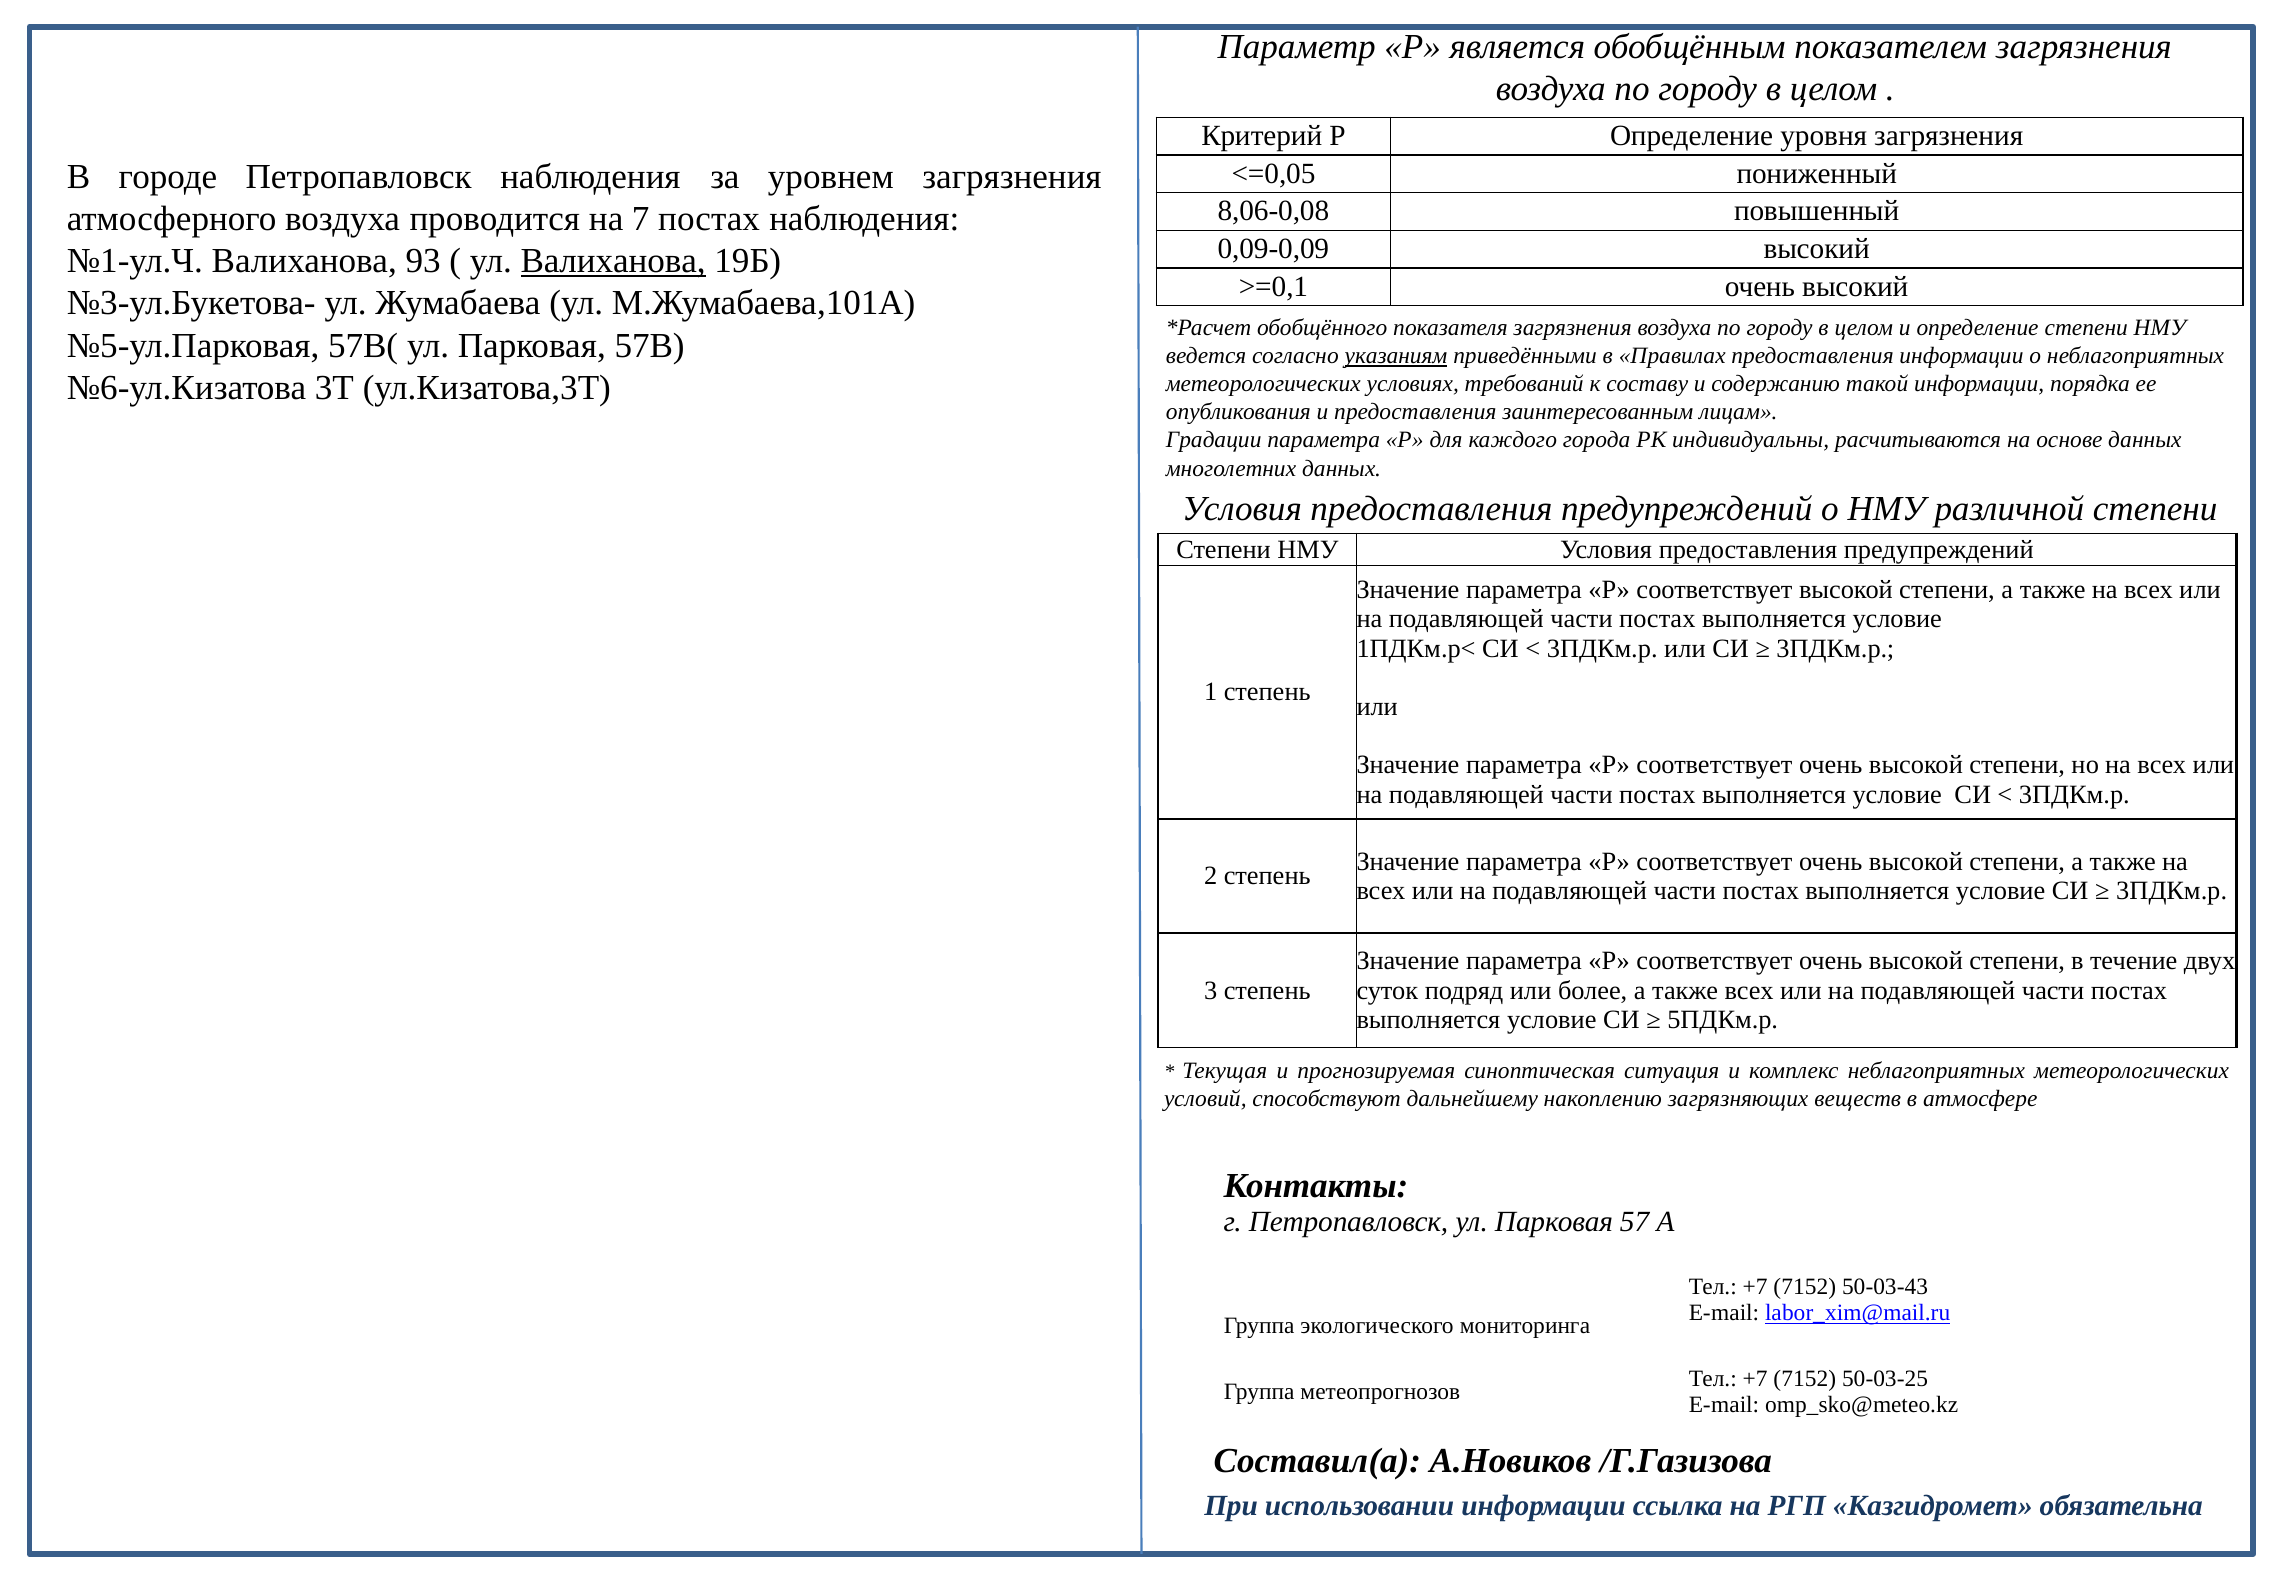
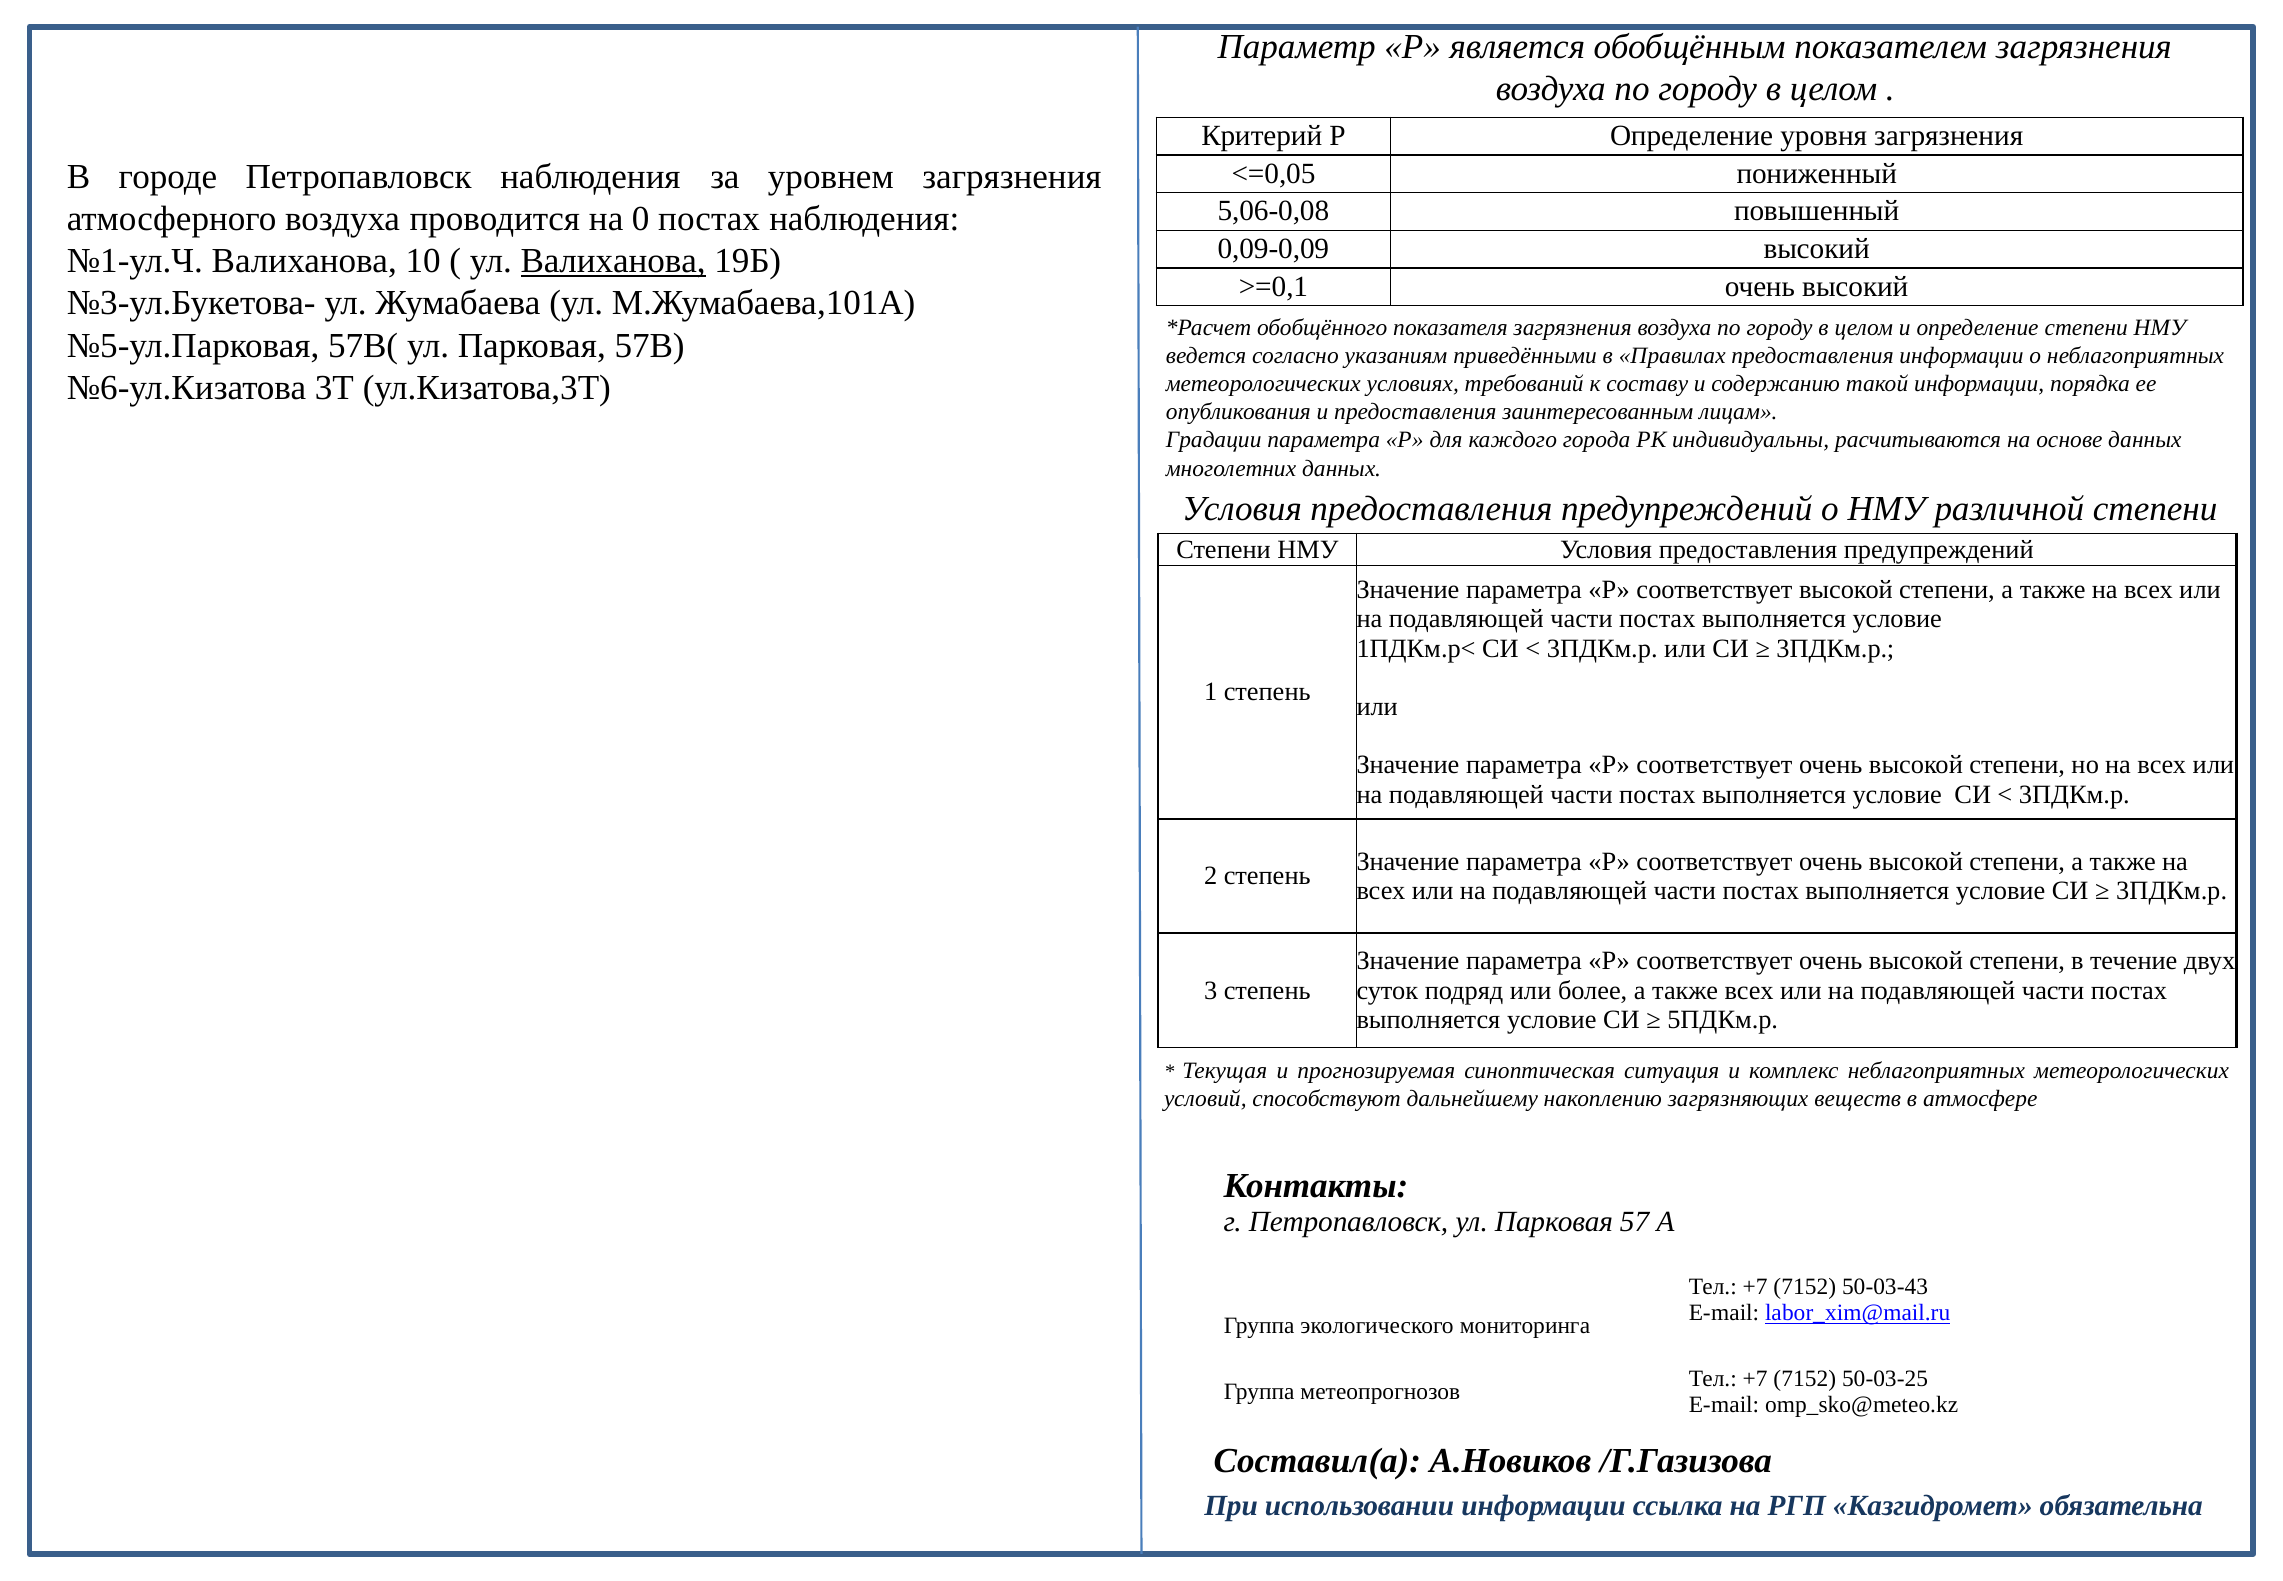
8,06-0,08: 8,06-0,08 -> 5,06-0,08 (1273, 211)
7: 7 -> 0 (641, 219)
93: 93 -> 10 (423, 261)
указаниям underline: present -> none (1396, 356)
